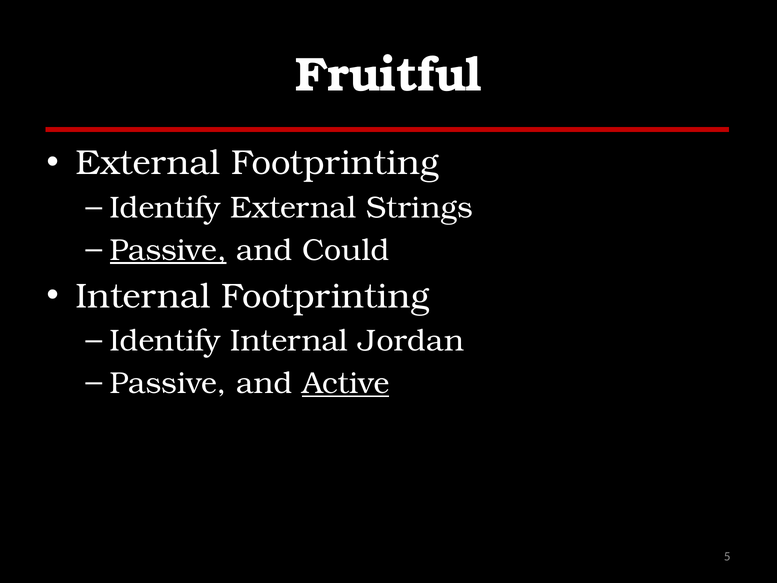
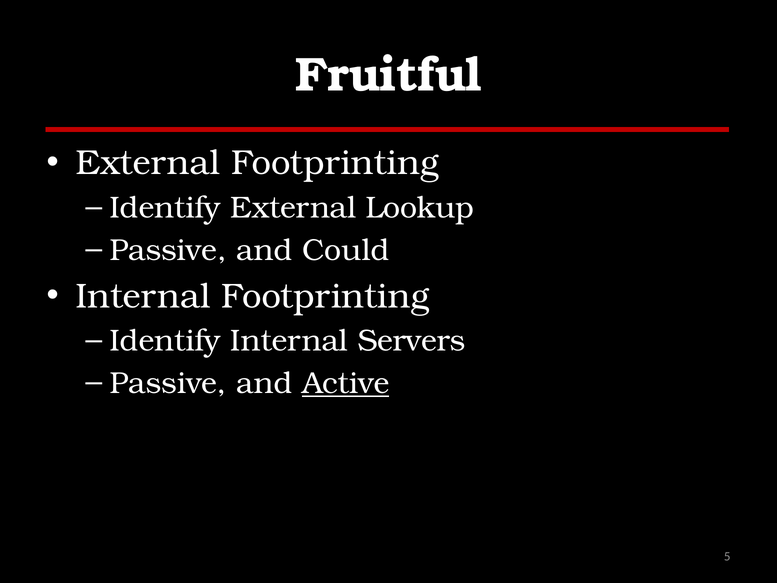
Strings: Strings -> Lookup (420, 208)
Passive underline: present -> none (168, 250)
Jordan: Jordan -> Servers (411, 341)
